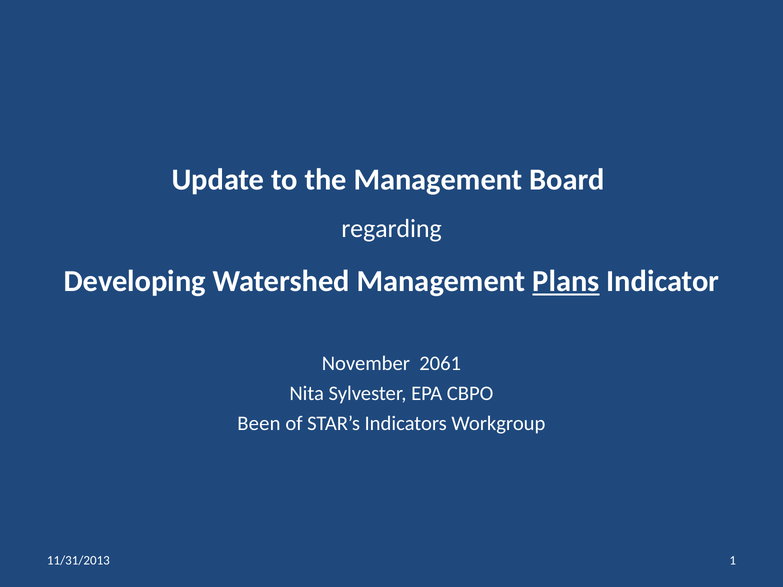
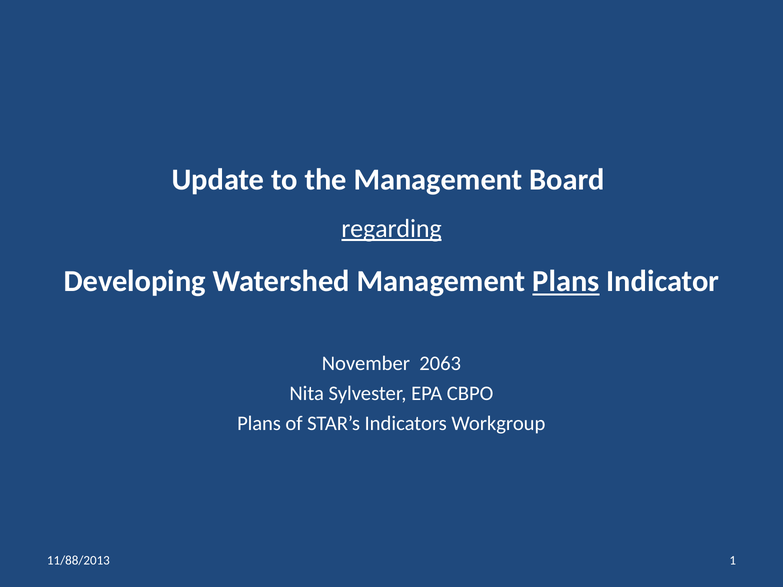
regarding underline: none -> present (391, 229)
2061: 2061 -> 2063 (440, 364)
Been: Been -> Plans (259, 424)
11/31/2013: 11/31/2013 -> 11/88/2013 (78, 561)
